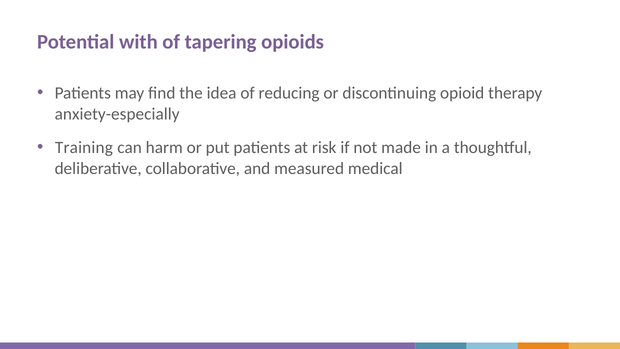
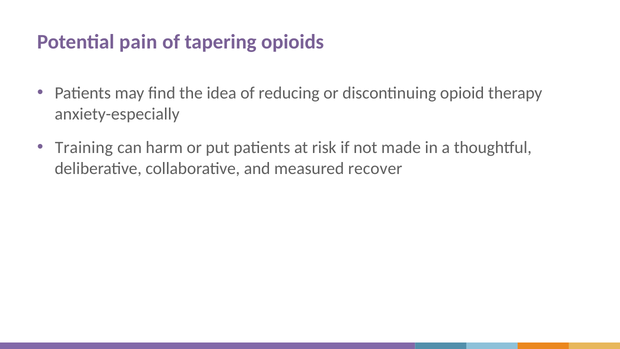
with: with -> pain (138, 42)
medical: medical -> recover (375, 168)
